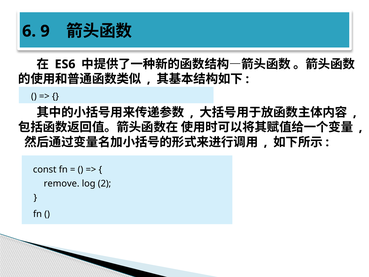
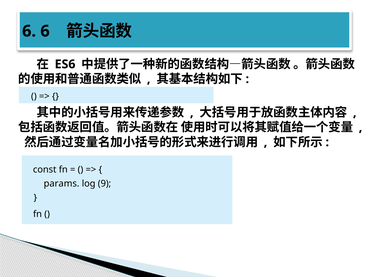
6 9: 9 -> 6 (45, 31)
remove: remove -> params (62, 184)
2: 2 -> 9 (104, 184)
